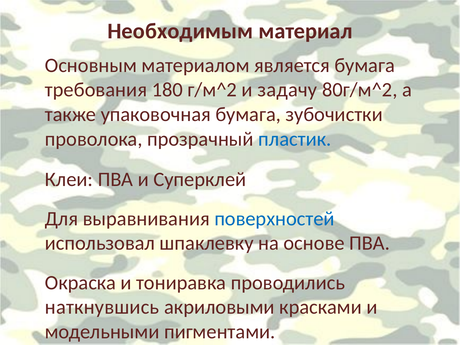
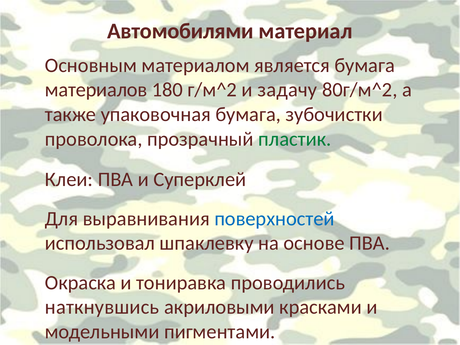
Необходимым: Необходимым -> Автомобилями (180, 31)
требования: требования -> материалов (96, 90)
пластик colour: blue -> green (295, 139)
